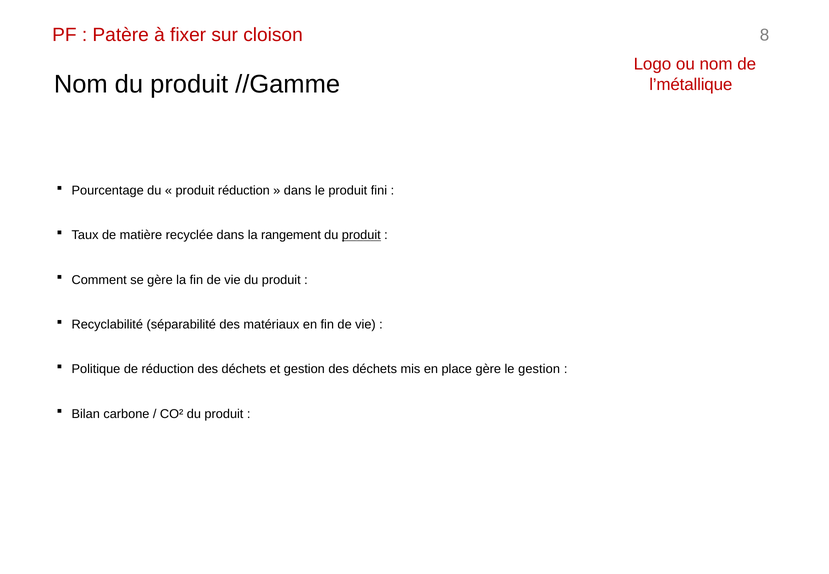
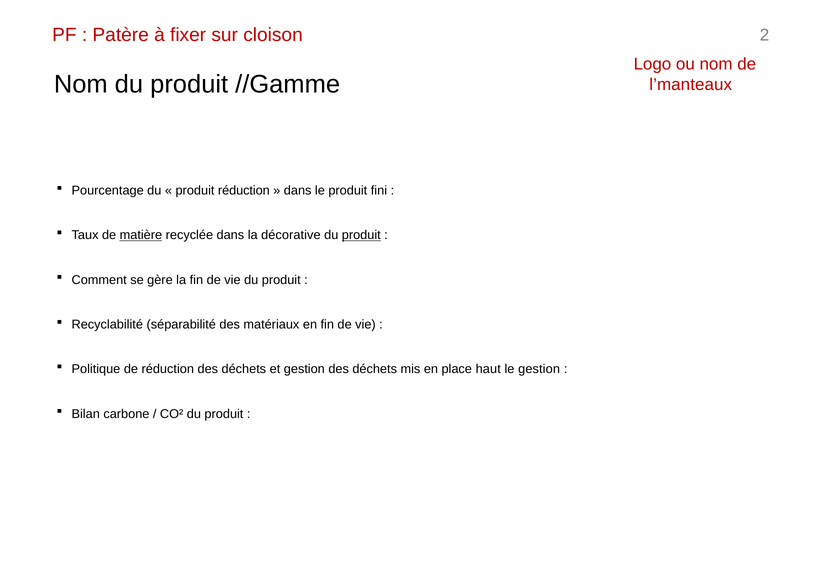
8: 8 -> 2 (765, 35)
l’métallique: l’métallique -> l’manteaux (691, 85)
matière underline: none -> present (141, 235)
rangement: rangement -> décorative (291, 235)
place gère: gère -> haut (488, 369)
